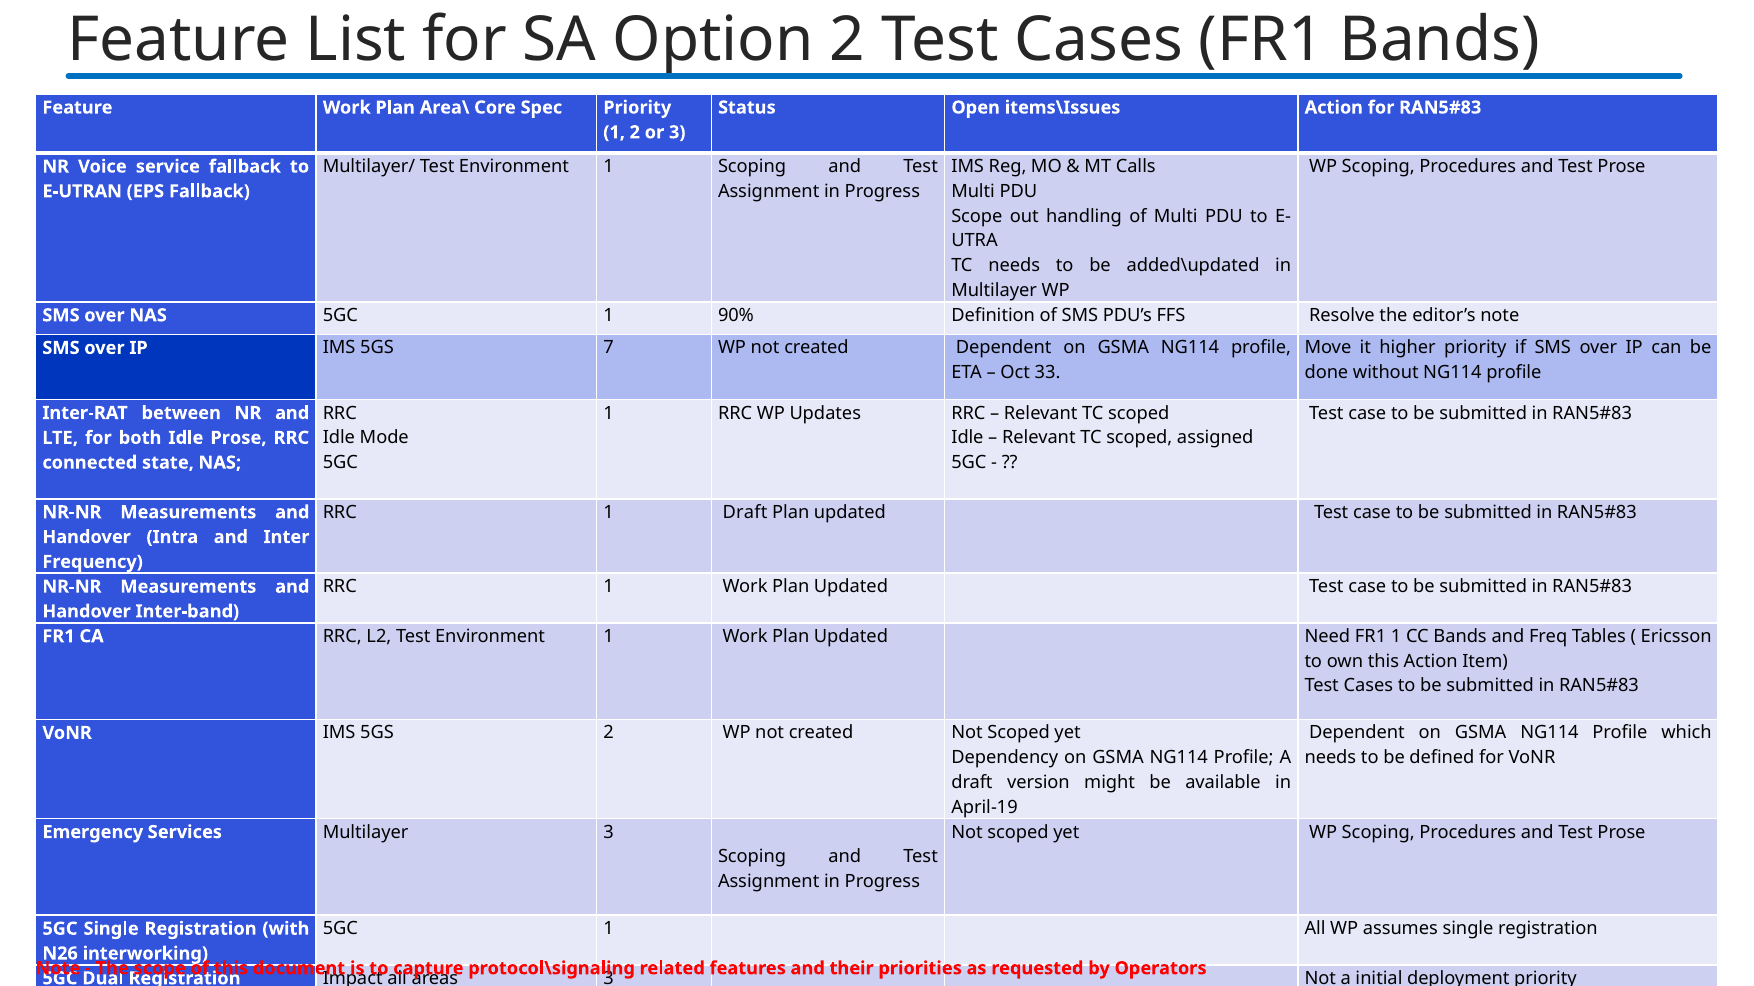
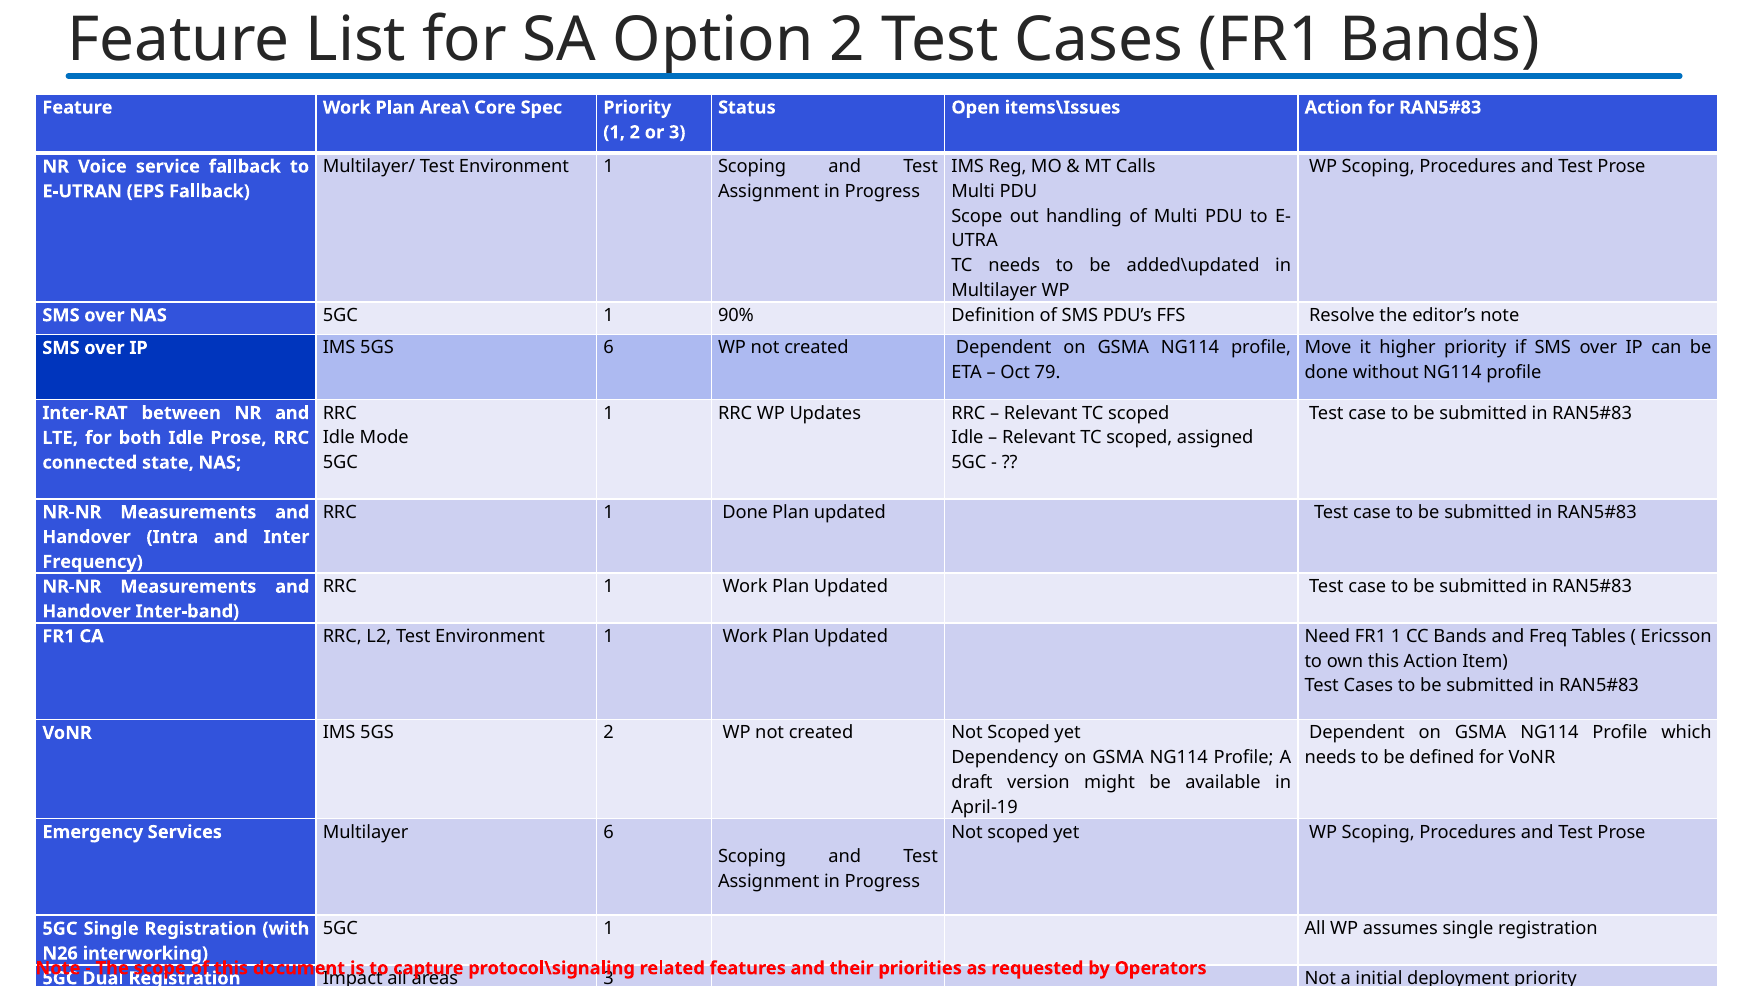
5GS 7: 7 -> 6 (608, 348)
33: 33 -> 79 (1048, 373)
1 Draft: Draft -> Done (745, 513)
Multilayer 3: 3 -> 6 (608, 833)
